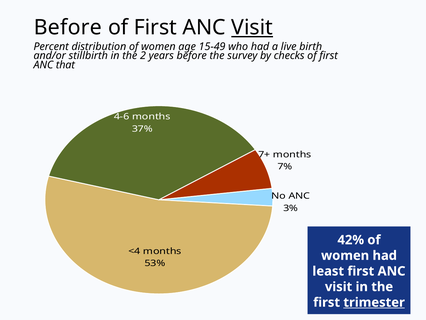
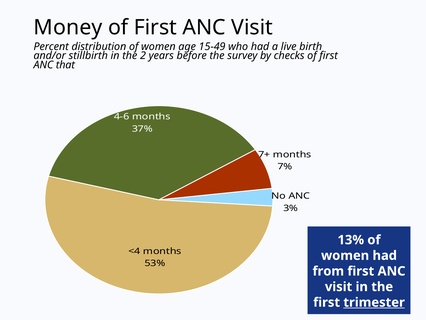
Before: Before -> Money (68, 27)
Visit underline: present -> none (252, 27)
42%: 42% -> 13% (351, 240)
least: least -> from (328, 271)
